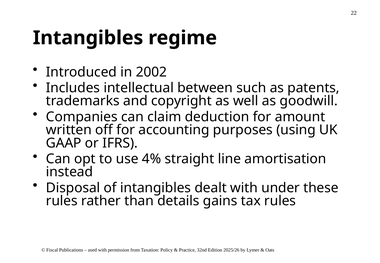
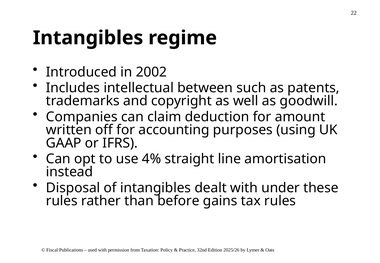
details: details -> before (178, 201)
